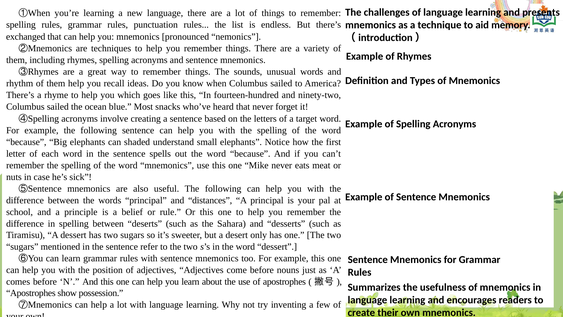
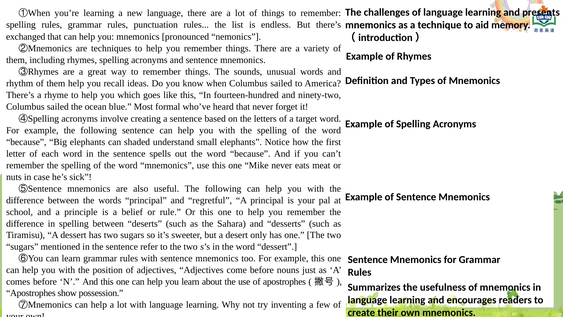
snacks: snacks -> formal (168, 107)
distances: distances -> regretful (210, 200)
